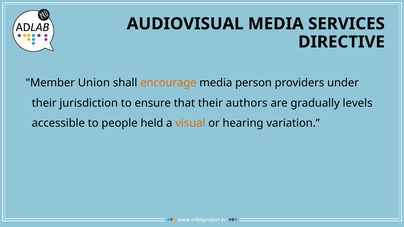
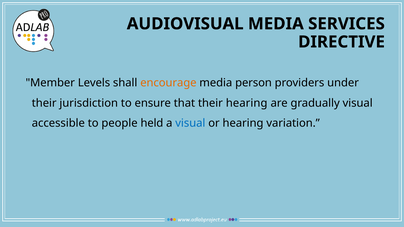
Union: Union -> Levels (94, 83)
their authors: authors -> hearing (247, 103)
gradually levels: levels -> visual (358, 103)
visual colour: orange -> blue (190, 123)
